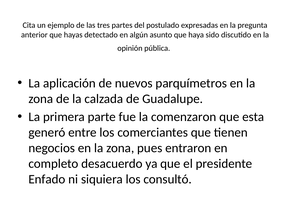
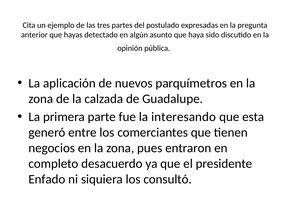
comenzaron: comenzaron -> interesando (184, 117)
